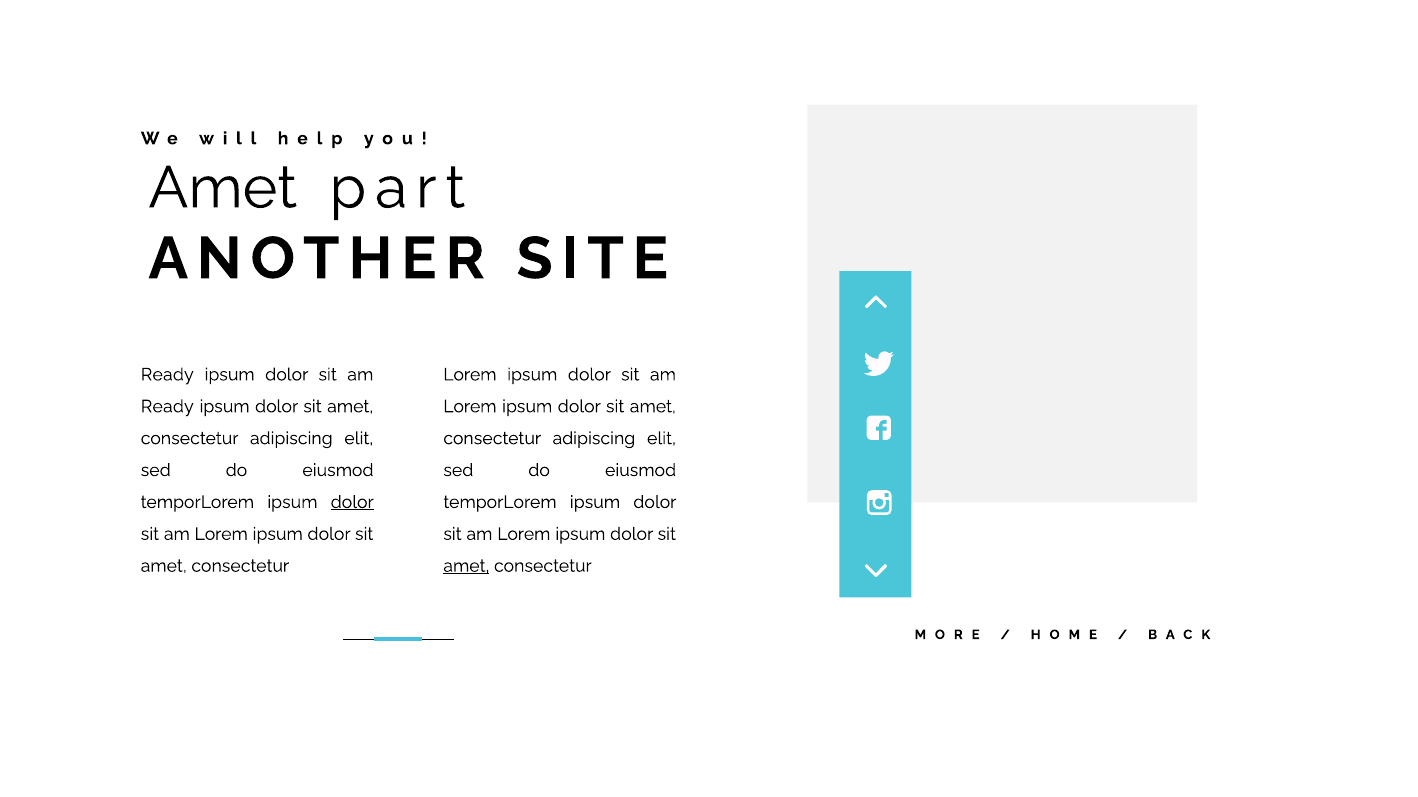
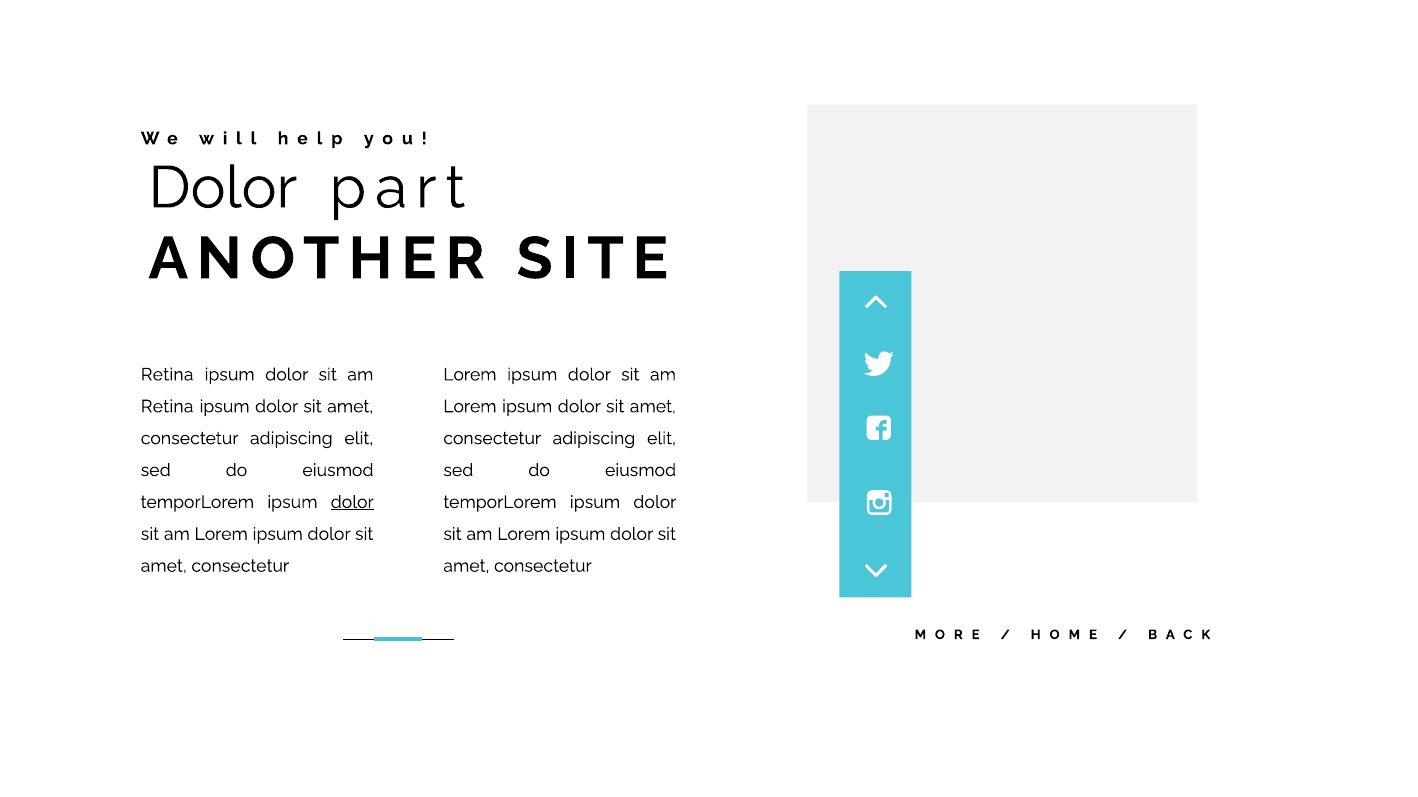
Amet: Amet -> Dolor (223, 188)
Ready: Ready -> Retina (167, 375)
Ready: Ready -> Retina (167, 407)
amet underline: present -> none (466, 566)
